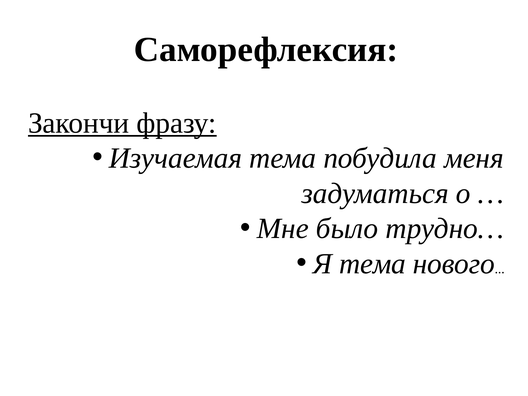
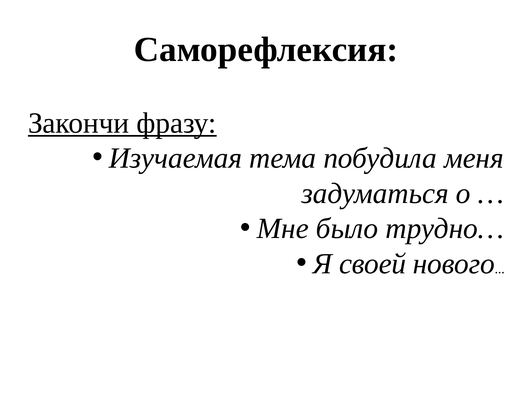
Я тема: тема -> своей (373, 264)
